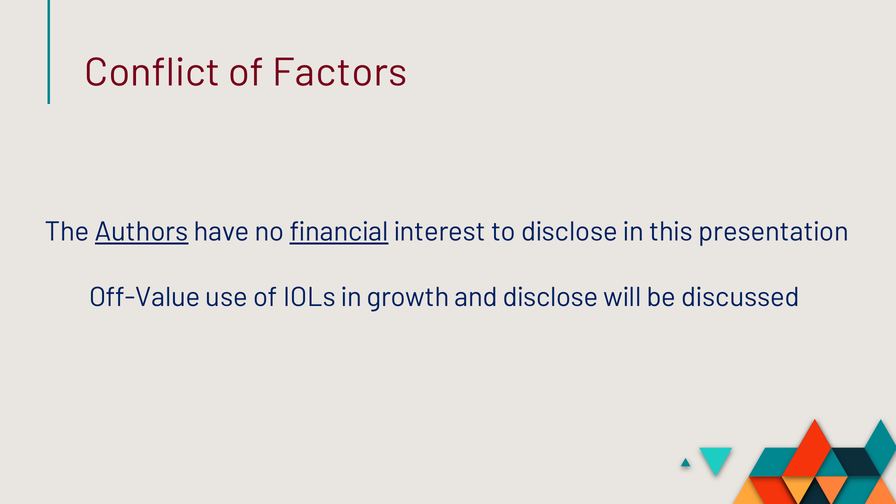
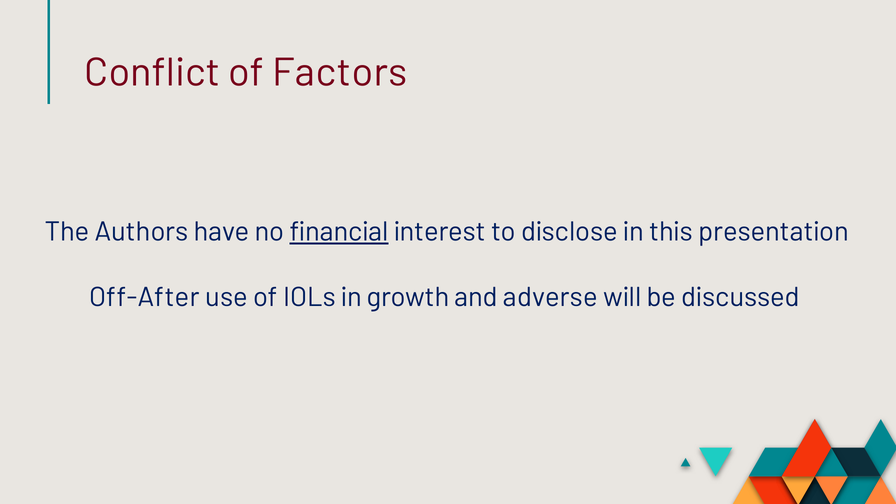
Authors underline: present -> none (142, 232)
Off-Value: Off-Value -> Off-After (144, 297)
and disclose: disclose -> adverse (550, 297)
